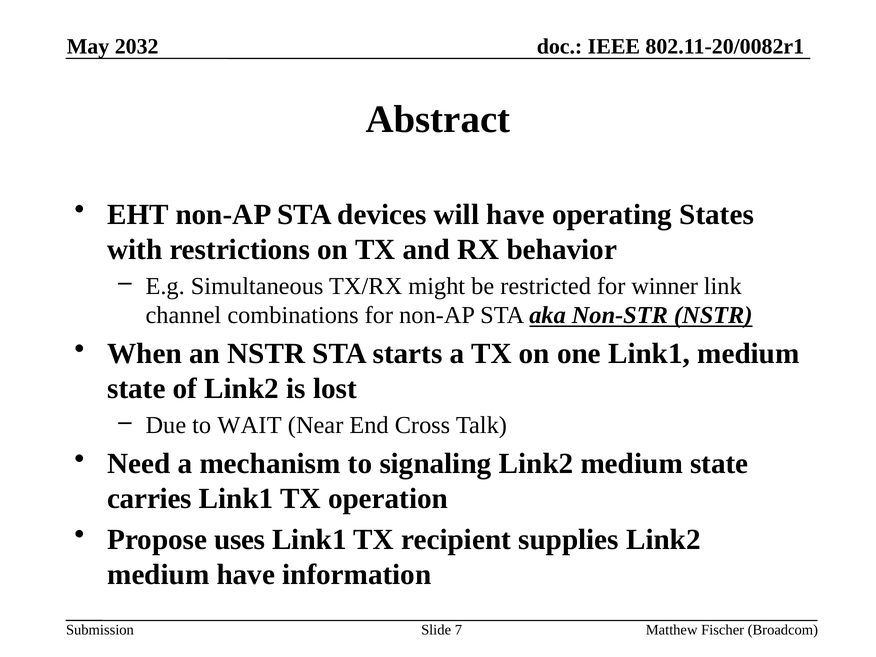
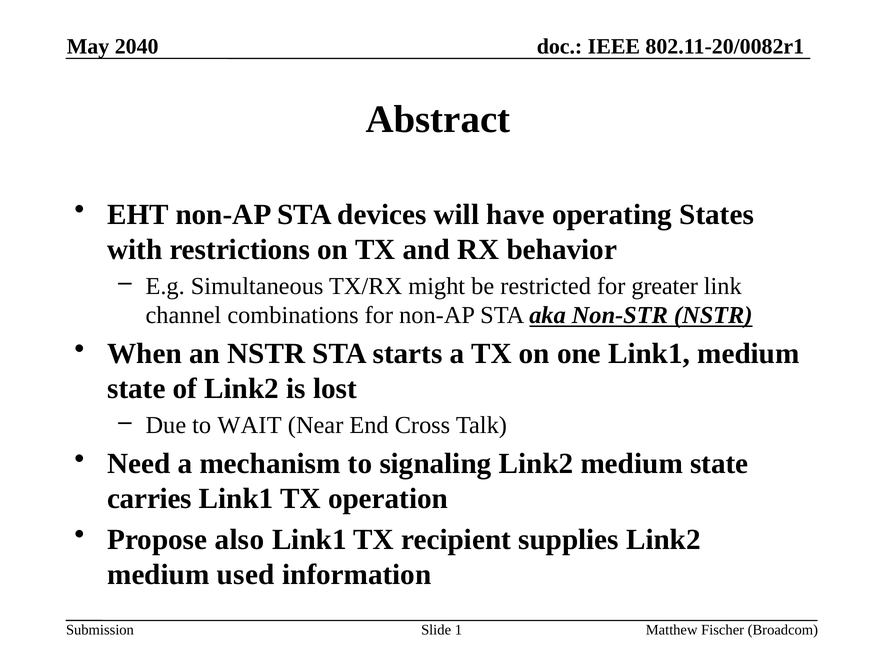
2032: 2032 -> 2040 (137, 47)
winner: winner -> greater (665, 286)
uses: uses -> also (239, 540)
medium have: have -> used (246, 575)
7: 7 -> 1 (458, 630)
